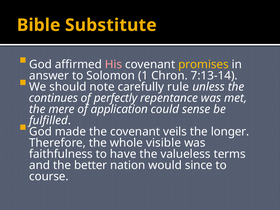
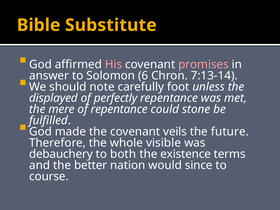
promises colour: yellow -> pink (203, 65)
1: 1 -> 6 (143, 76)
rule: rule -> foot (178, 87)
continues: continues -> displayed (53, 98)
of application: application -> repentance (119, 109)
sense: sense -> stone (196, 109)
longer: longer -> future (230, 132)
faithfulness: faithfulness -> debauchery (61, 154)
have: have -> both (123, 154)
valueless: valueless -> existence (186, 154)
